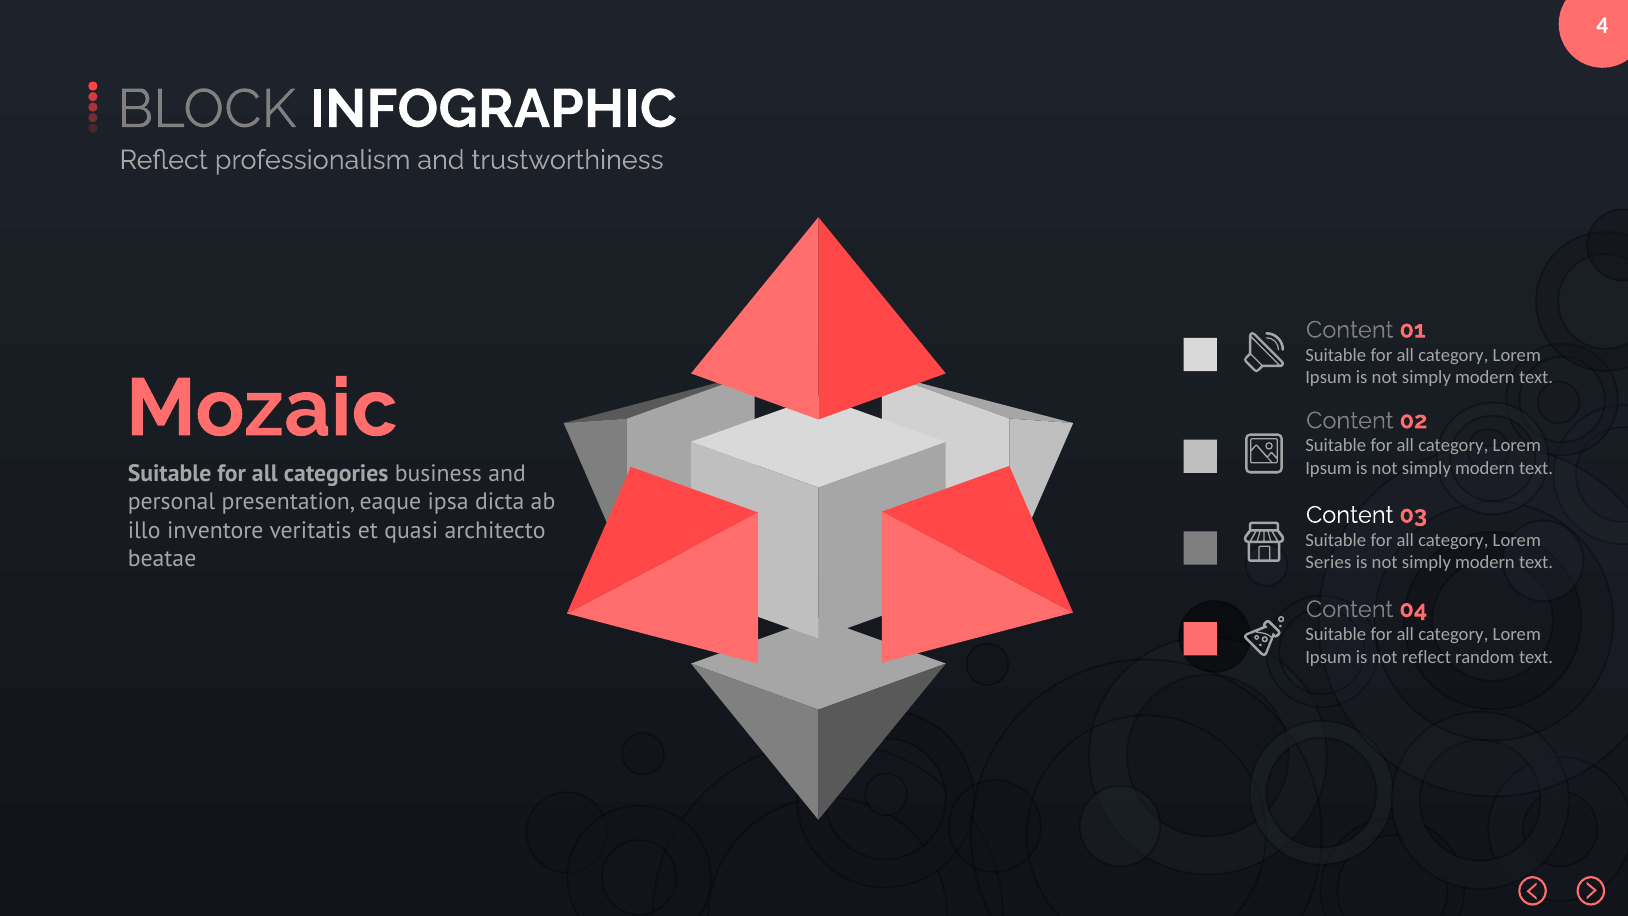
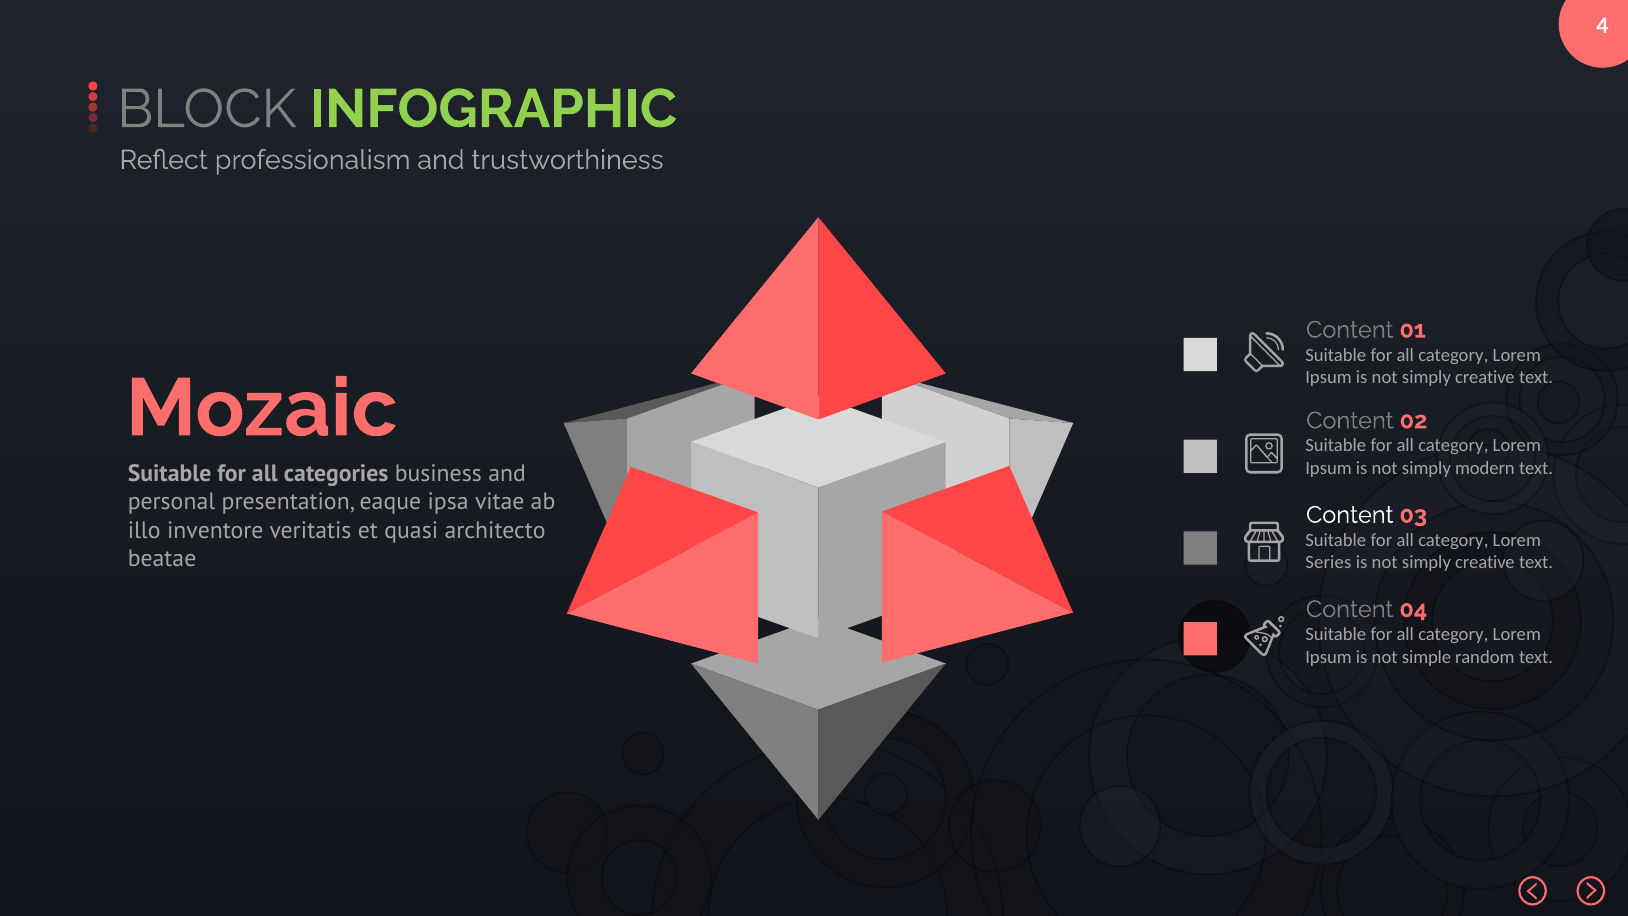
INFOGRAPHIC colour: white -> light green (493, 109)
modern: modern -> creative (1485, 377)
dicta: dicta -> vitae (500, 502)
modern: modern -> creative (1485, 562)
not reflect: reflect -> simple (1427, 657)
